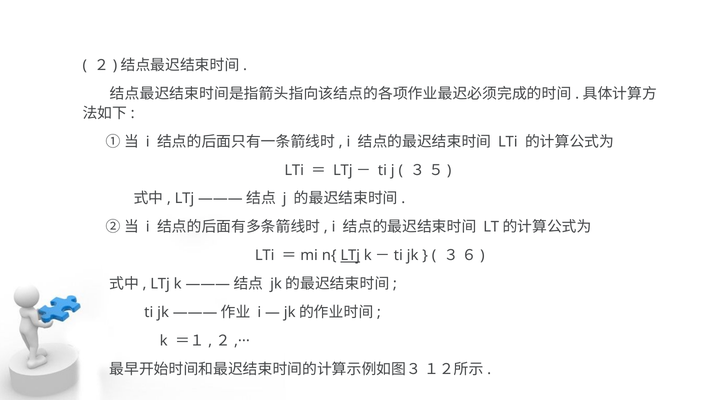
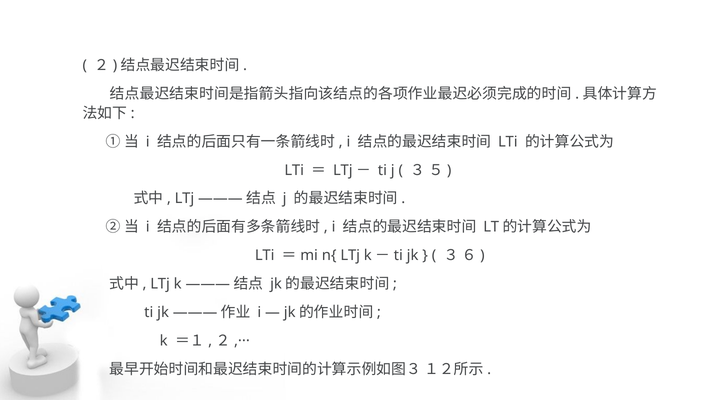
LTj underline: present -> none (350, 255)
